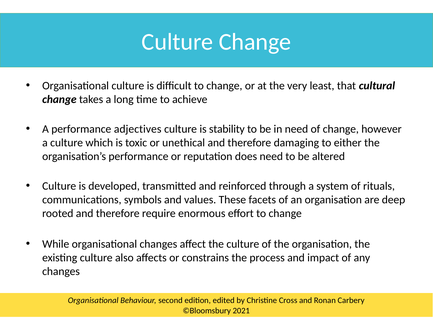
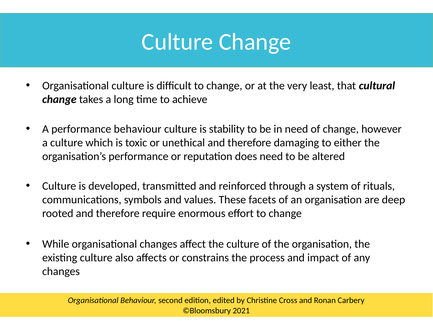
performance adjectives: adjectives -> behaviour (138, 129)
